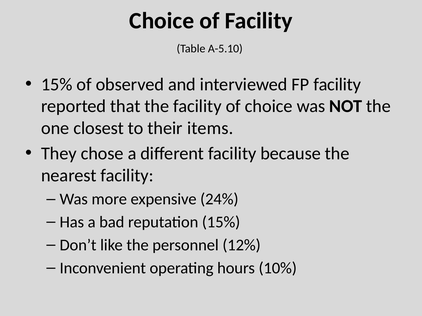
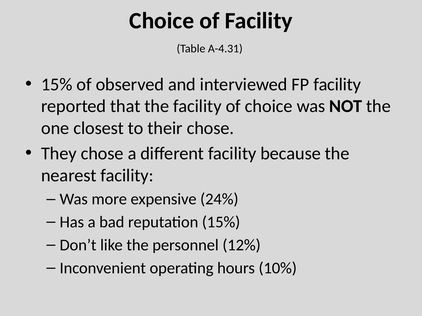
A-5.10: A-5.10 -> A-4.31 (225, 49)
their items: items -> chose (210, 128)
